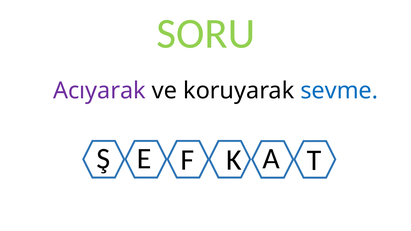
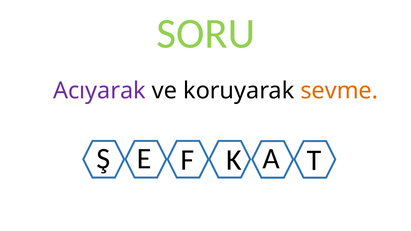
sevme colour: blue -> orange (339, 91)
